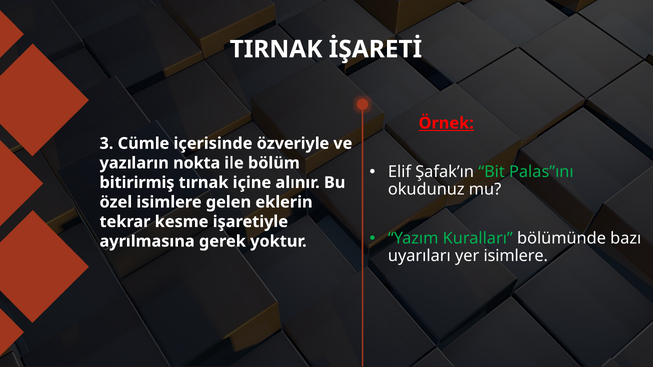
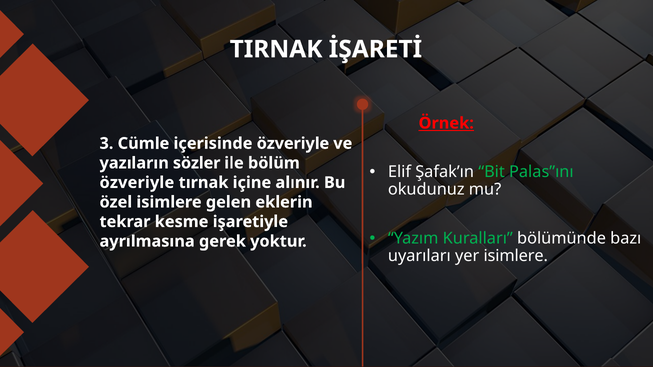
nokta: nokta -> sözler (197, 163)
bitirirmiş: bitirirmiş -> özveriyle (137, 183)
